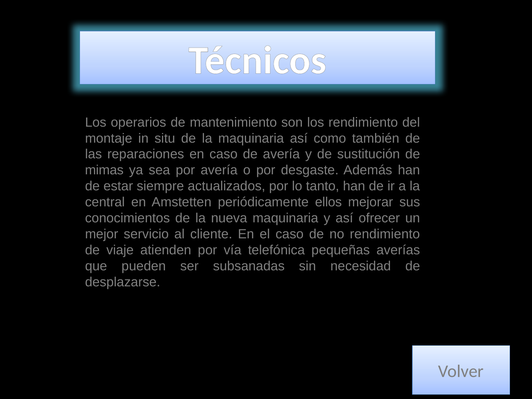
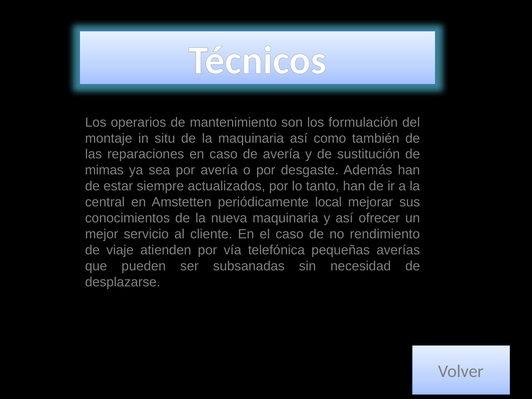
los rendimiento: rendimiento -> formulación (363, 122)
ellos: ellos -> local (328, 202)
